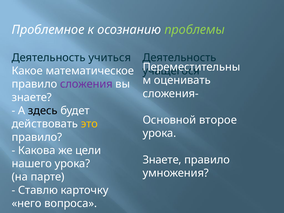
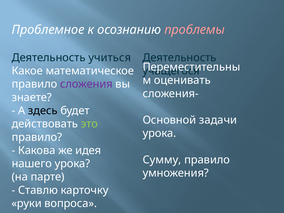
проблемы colour: light green -> pink (195, 30)
второе: второе -> задачи (218, 120)
это colour: yellow -> light green (89, 124)
цели: цели -> идея (88, 150)
Знаете: Знаете -> Сумму (162, 160)
него: него -> руки (27, 203)
